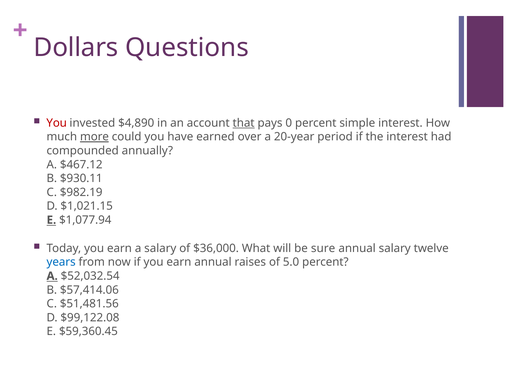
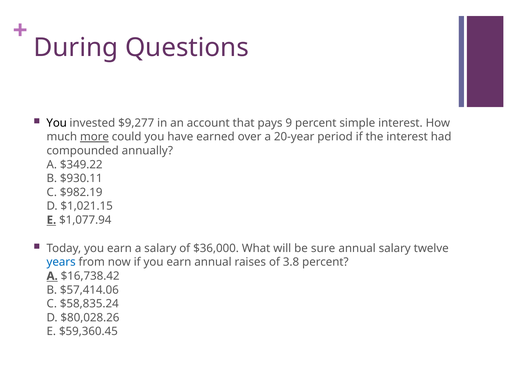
Dollars: Dollars -> During (76, 48)
You colour: red -> black (57, 123)
$4,890: $4,890 -> $9,277 (136, 123)
that underline: present -> none (244, 123)
0: 0 -> 9 (289, 123)
$467.12: $467.12 -> $349.22 (81, 165)
5.0: 5.0 -> 3.8 (291, 262)
$52,032.54: $52,032.54 -> $16,738.42 (90, 276)
$51,481.56: $51,481.56 -> $58,835.24 (89, 304)
$99,122.08: $99,122.08 -> $80,028.26 (90, 318)
